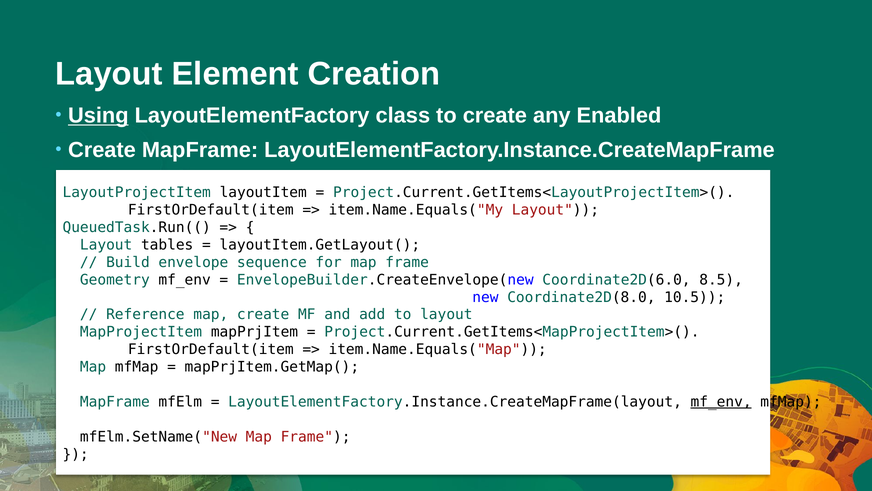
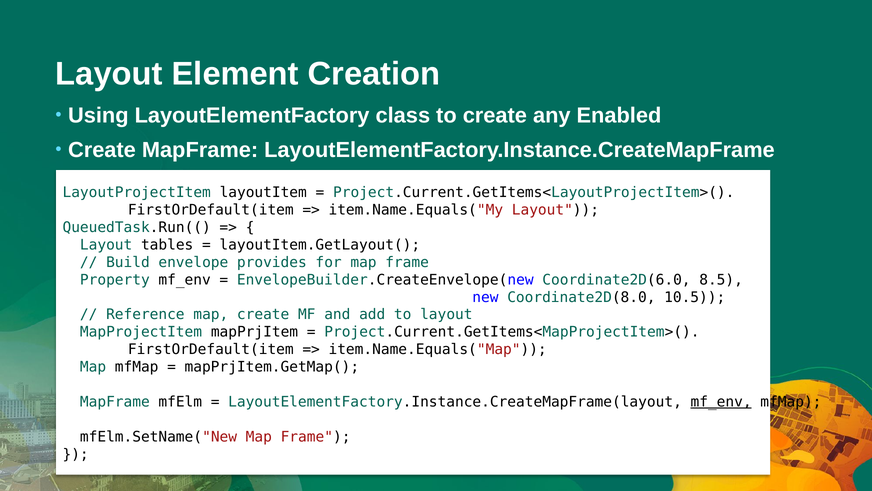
Using underline: present -> none (98, 116)
sequence: sequence -> provides (272, 262)
Geometry: Geometry -> Property (115, 279)
